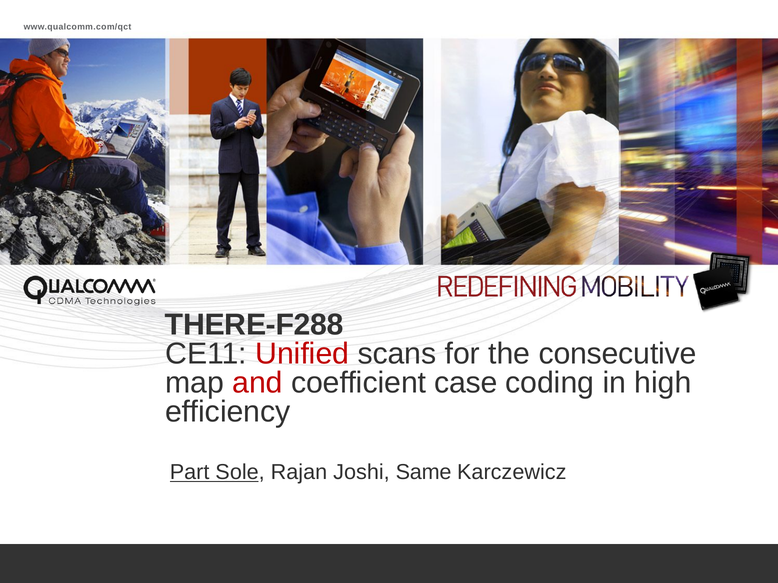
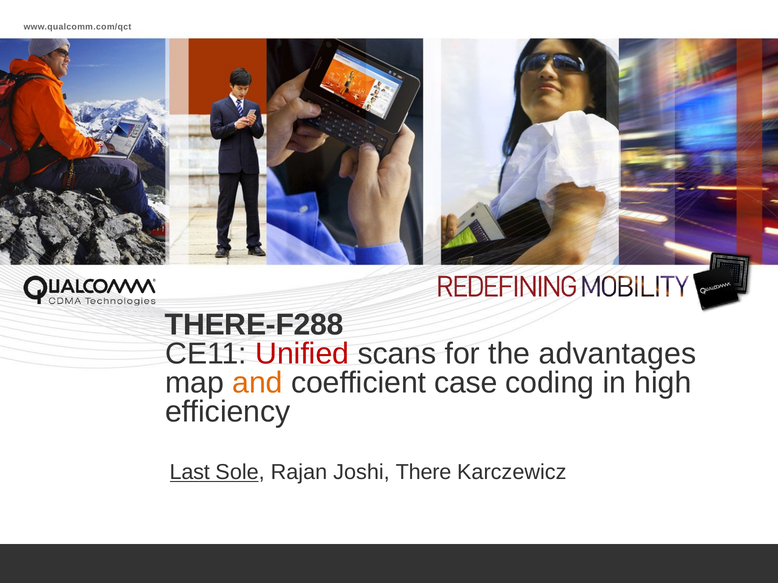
consecutive: consecutive -> advantages (617, 354)
and colour: red -> orange (257, 383)
Part: Part -> Last (190, 472)
Same: Same -> There (424, 472)
